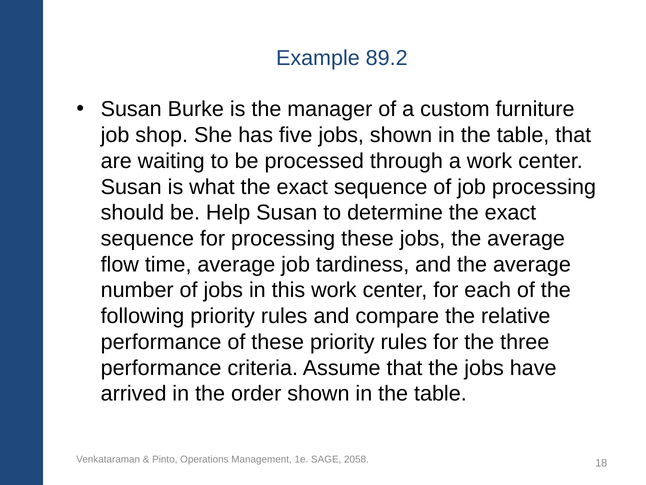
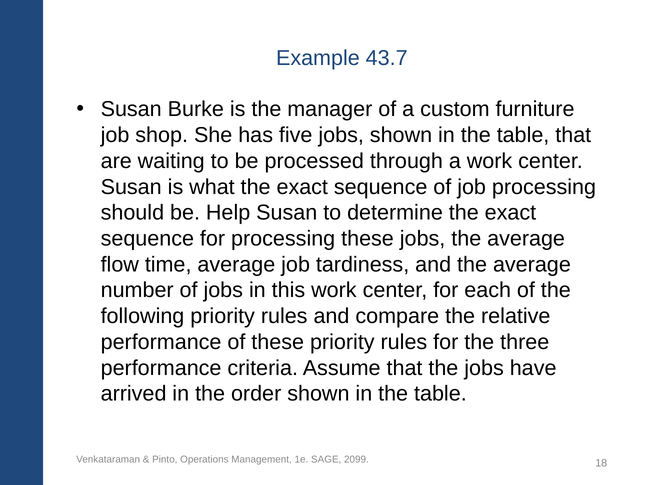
89.2: 89.2 -> 43.7 (387, 58)
2058: 2058 -> 2099 (356, 459)
